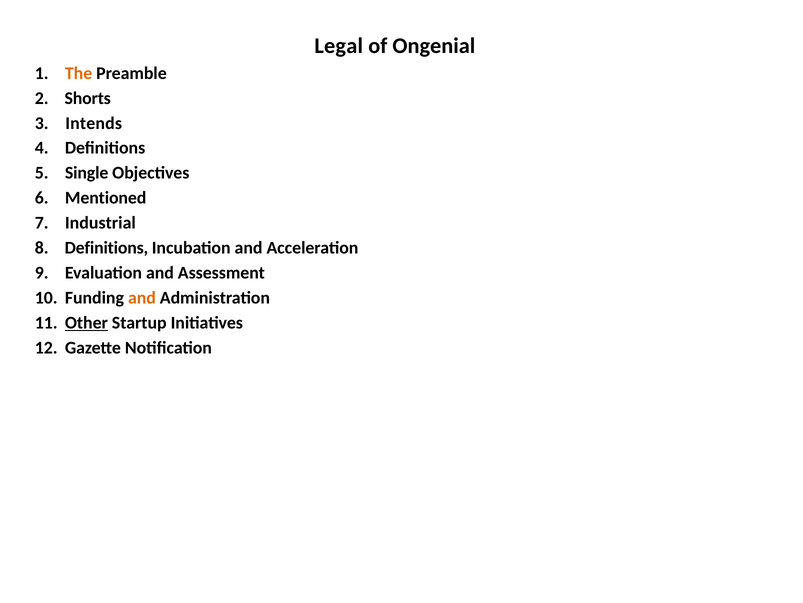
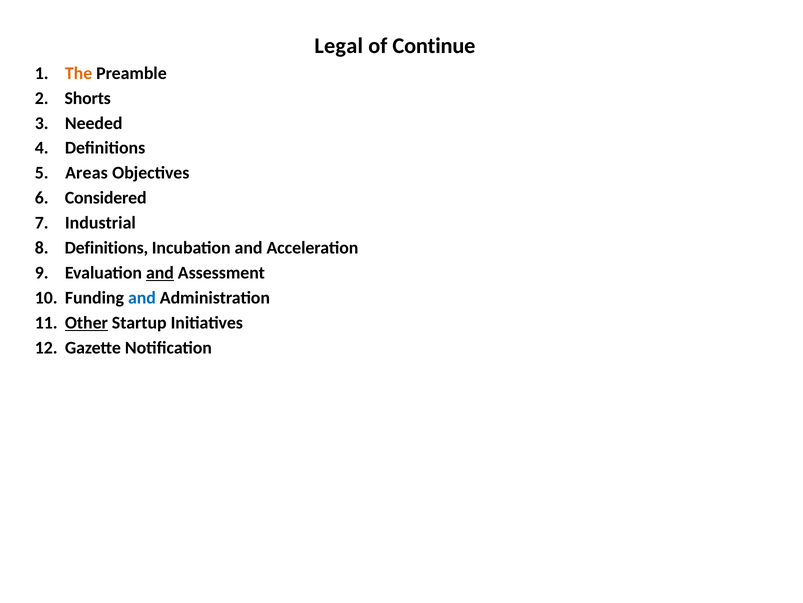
Ongenial: Ongenial -> Continue (434, 46)
Intends: Intends -> Needed (94, 123)
Single: Single -> Areas (86, 173)
Mentioned: Mentioned -> Considered (106, 198)
and underline: none -> present (160, 273)
and colour: orange -> blue (142, 298)
